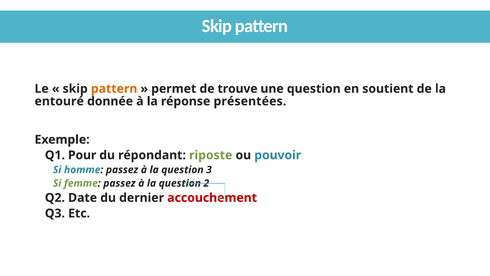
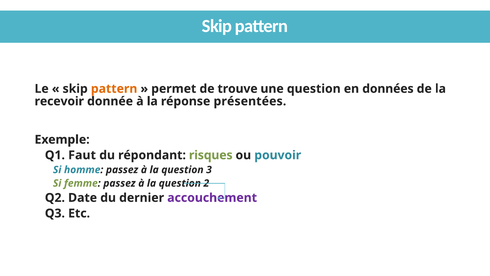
soutient: soutient -> données (388, 89)
entouré: entouré -> recevoir (59, 101)
Pour: Pour -> Faut (82, 155)
riposte: riposte -> risques (211, 155)
accouchement colour: red -> purple (212, 198)
